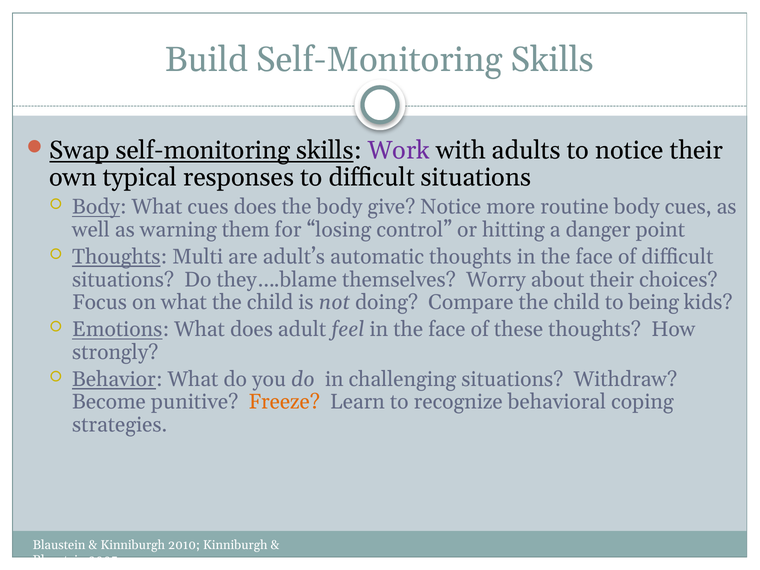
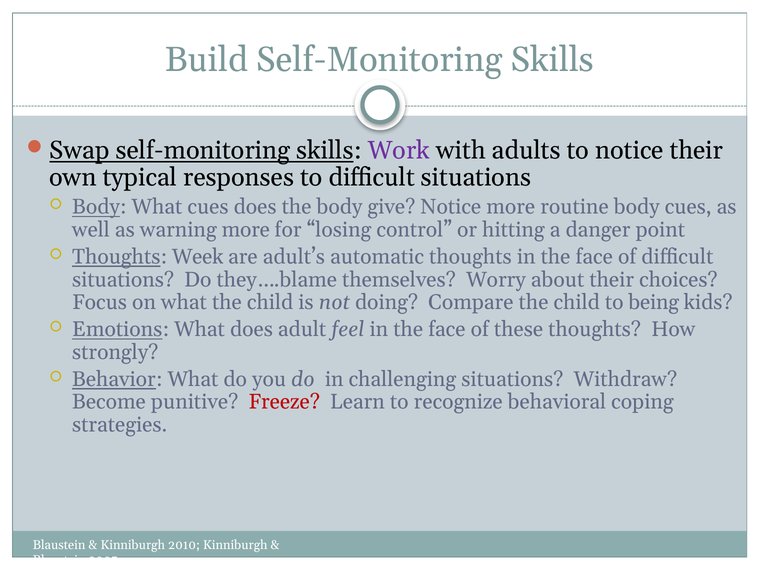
warning them: them -> more (246, 230)
Multi: Multi -> Week (198, 257)
Freeze colour: orange -> red (284, 402)
